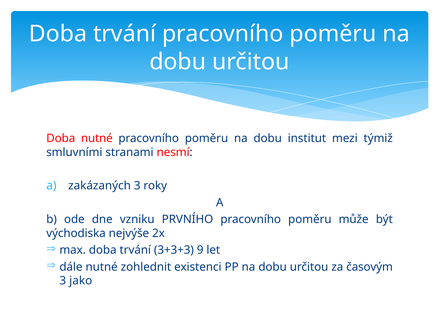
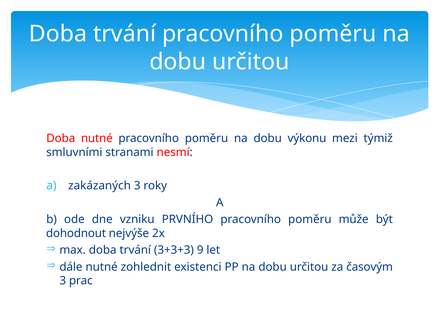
institut: institut -> výkonu (307, 138)
východiska: východiska -> dohodnout (76, 233)
jako: jako -> prac (81, 281)
